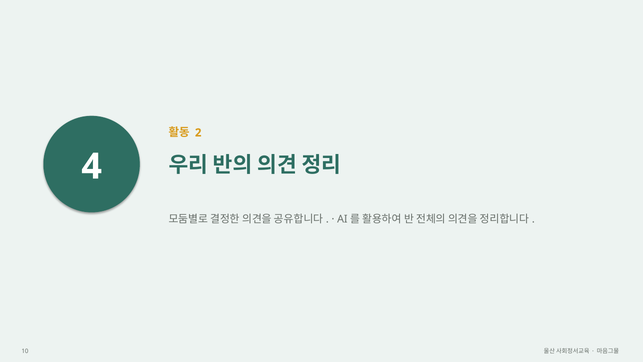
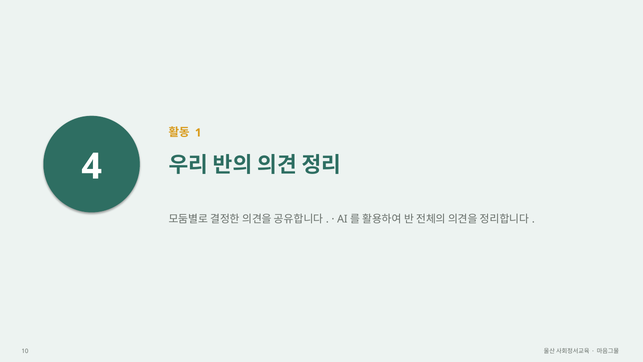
2: 2 -> 1 (198, 133)
